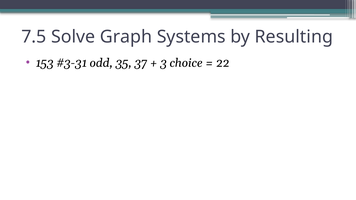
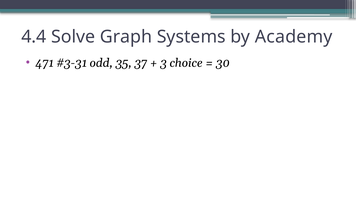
7.5: 7.5 -> 4.4 (34, 37)
Resulting: Resulting -> Academy (294, 37)
153: 153 -> 471 (45, 63)
22: 22 -> 30 (223, 63)
